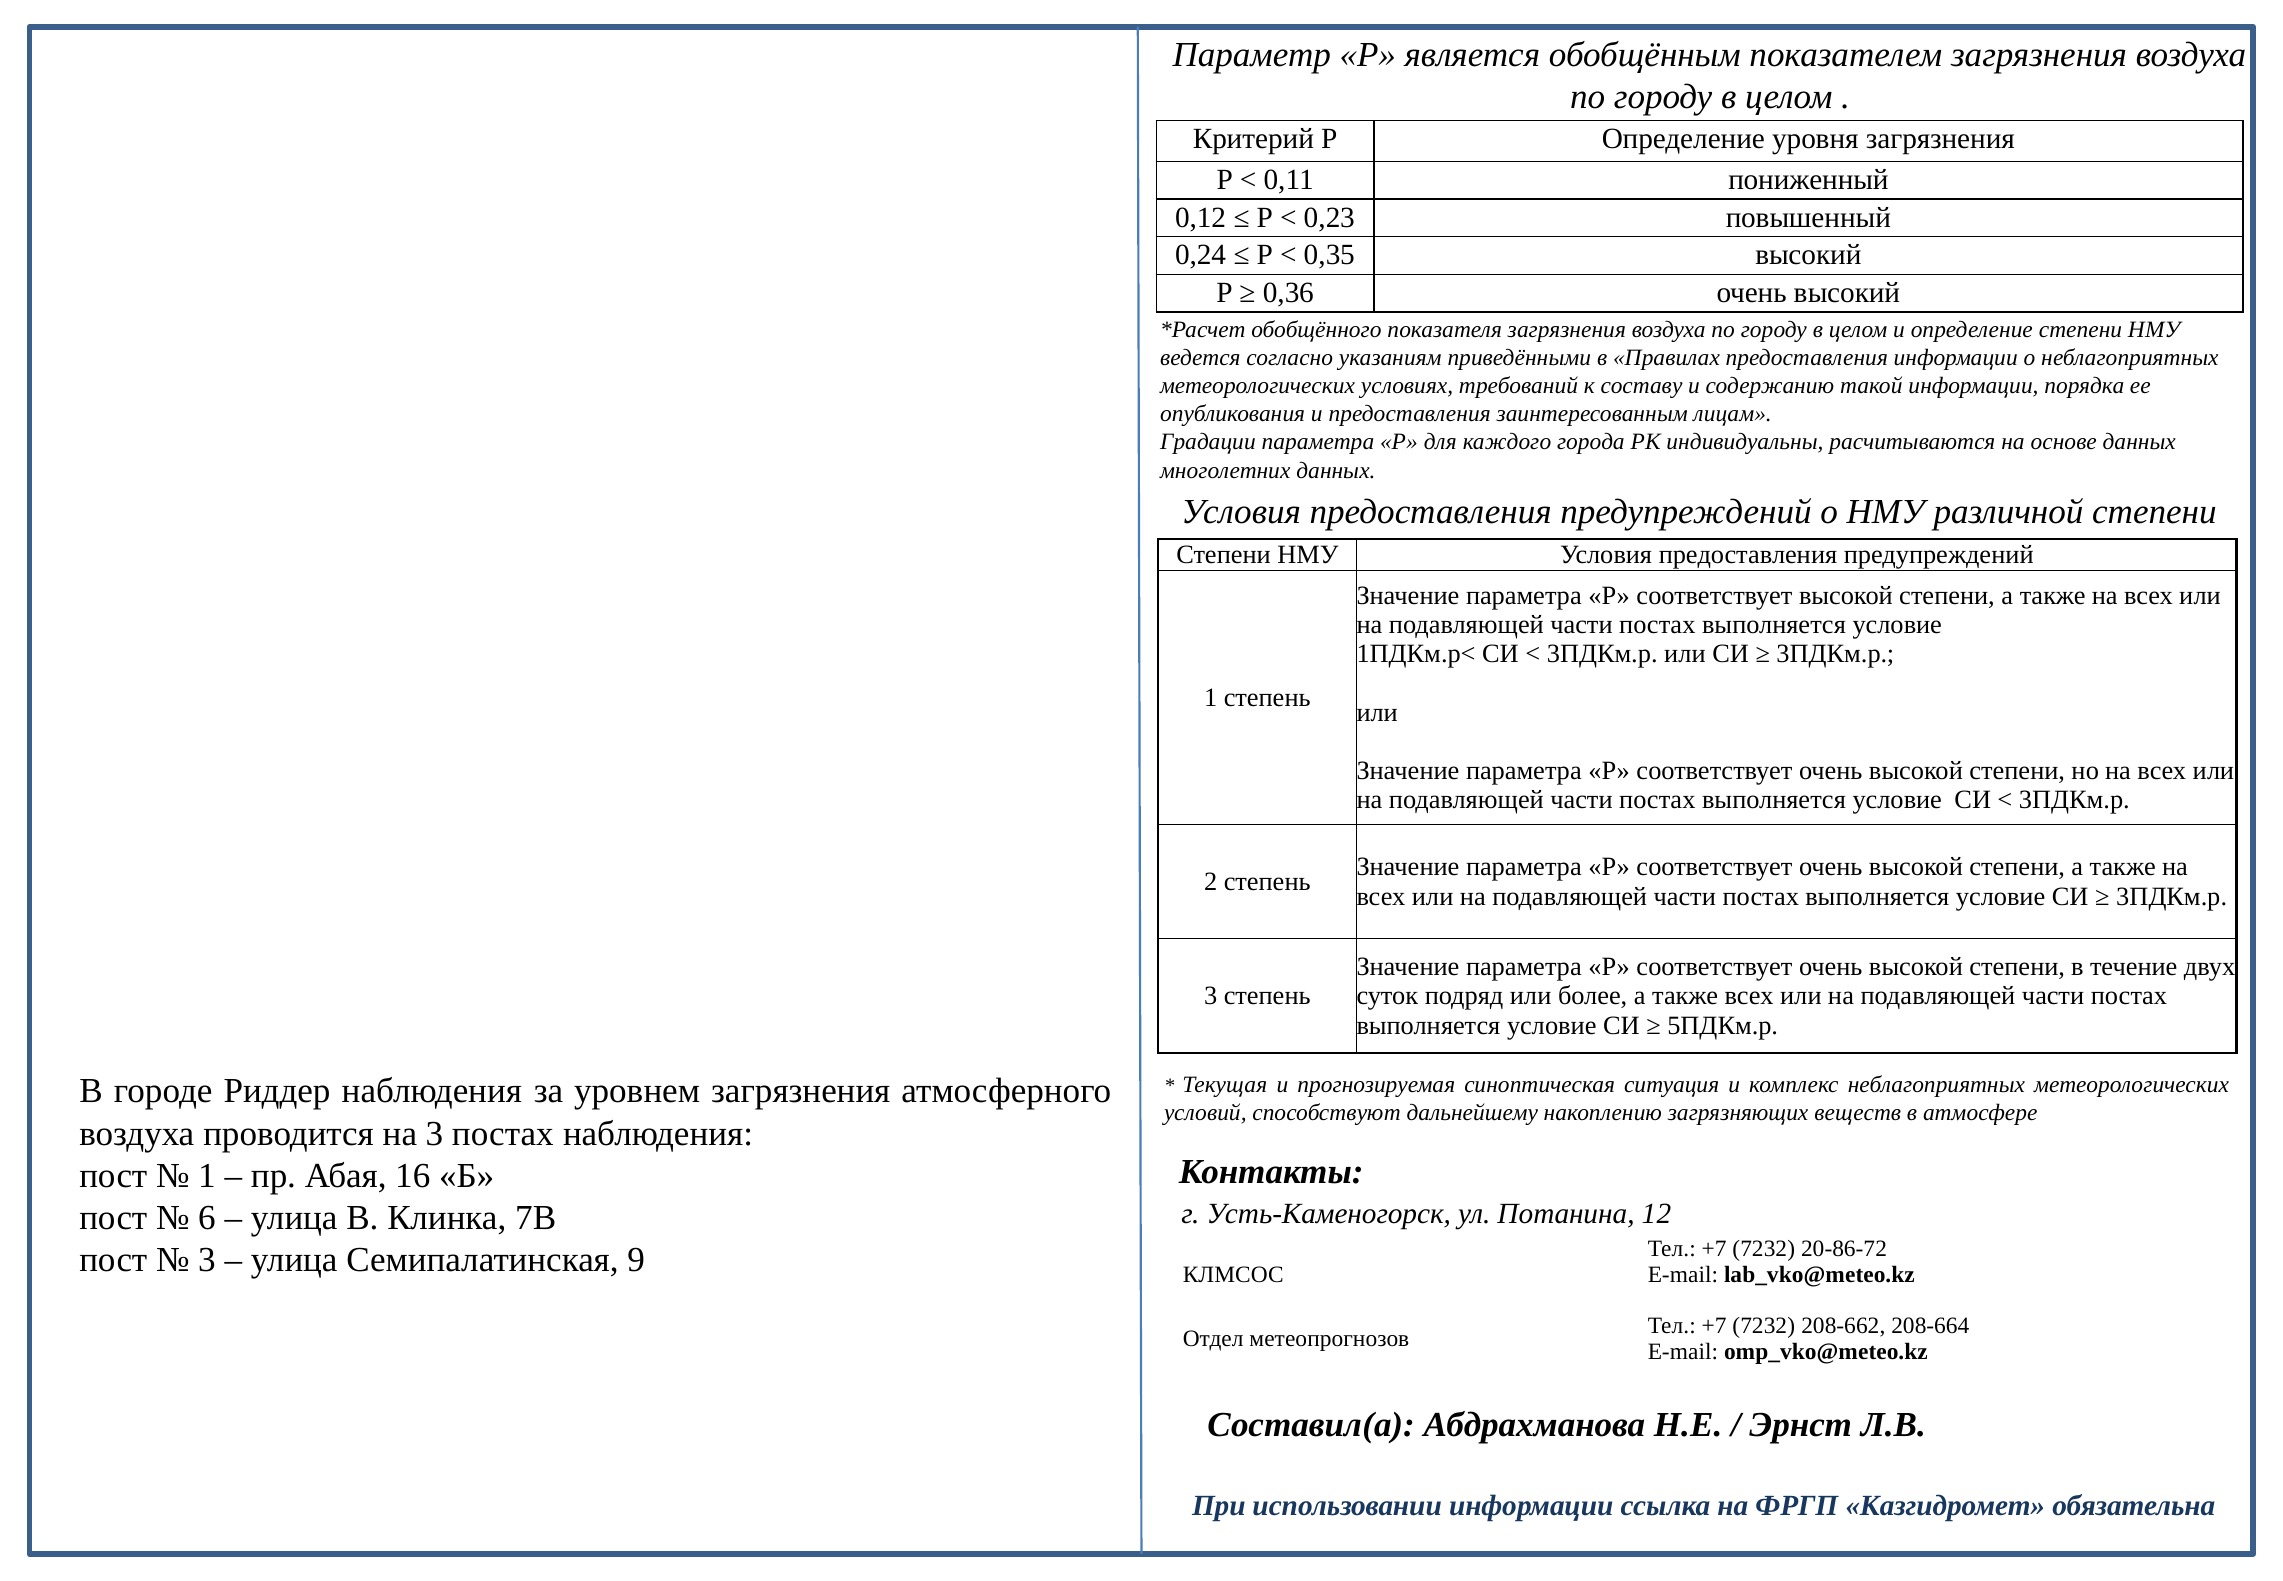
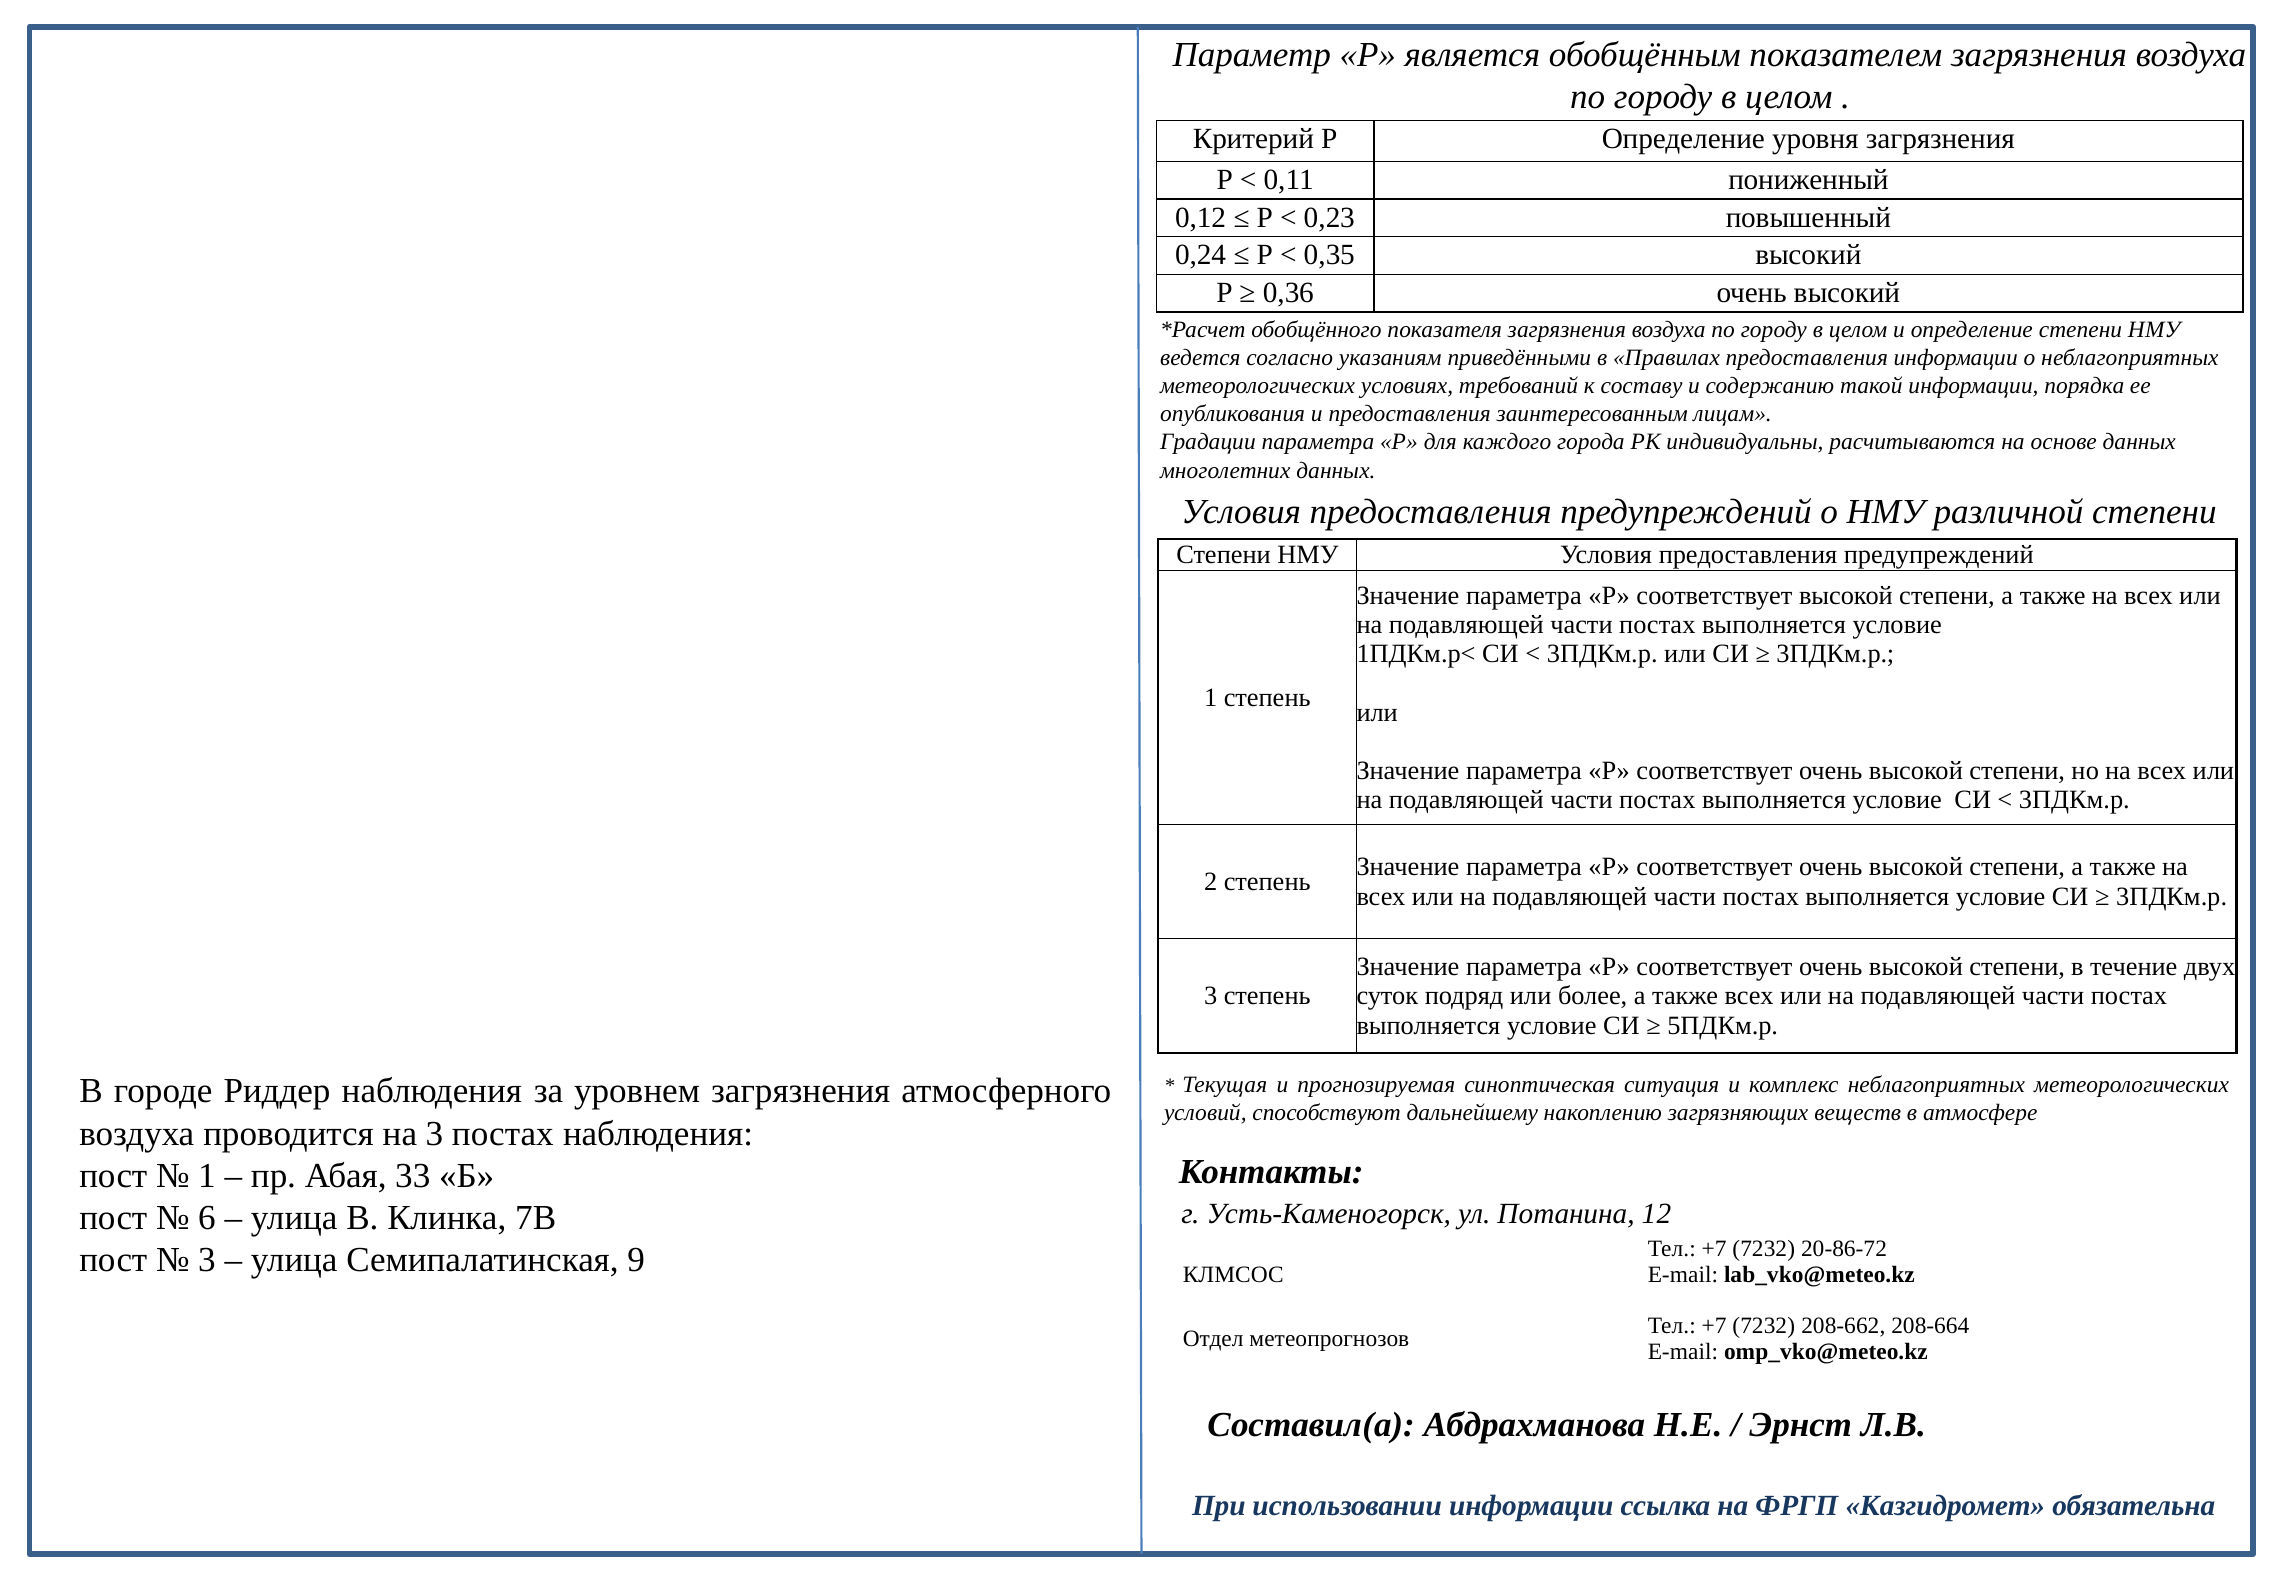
16: 16 -> 33 (413, 1175)
